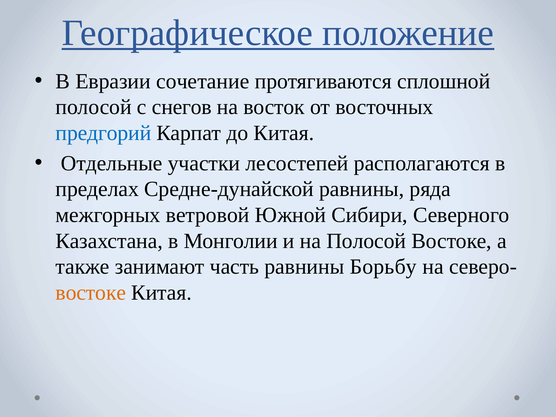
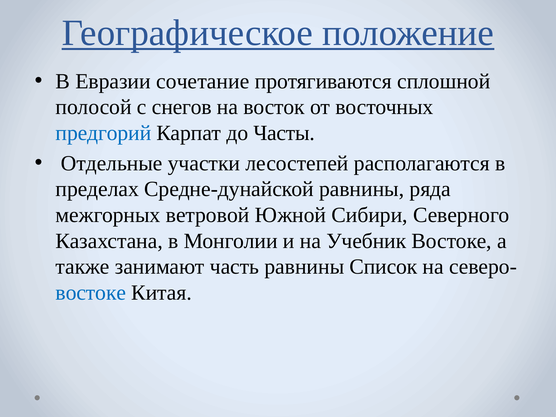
до Китая: Китая -> Часты (284, 133)
на Полосой: Полосой -> Учебник (366, 241)
Борьбу: Борьбу -> Список (383, 267)
востоке colour: orange -> blue (91, 293)
